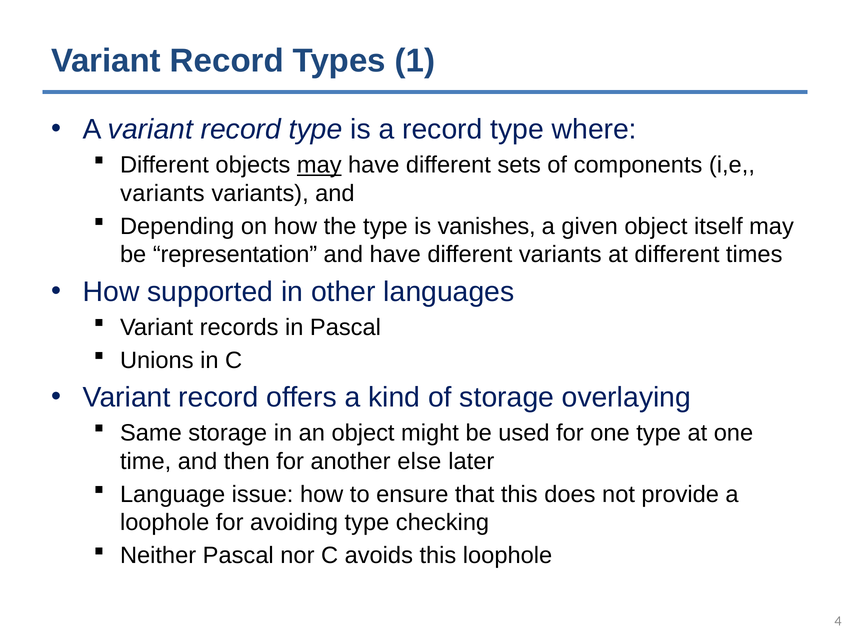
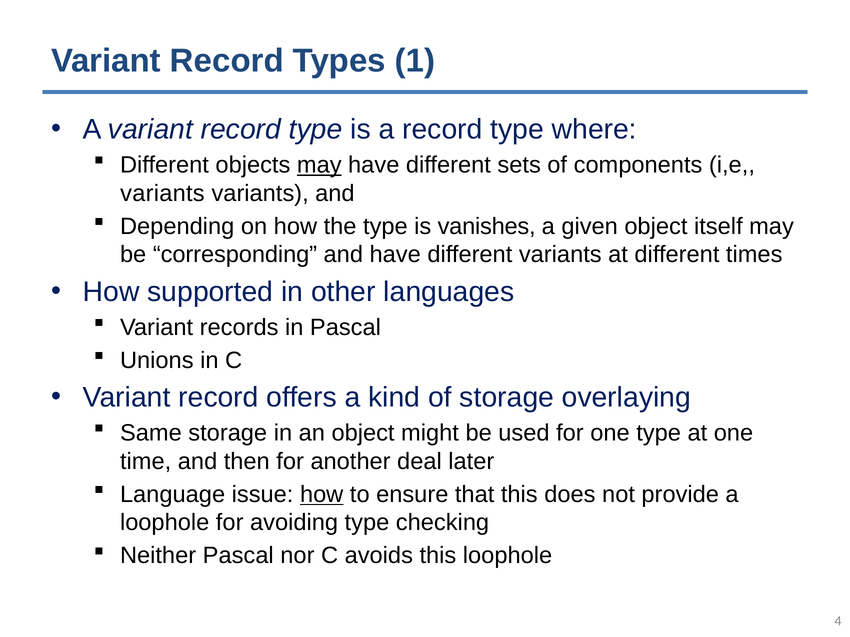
representation: representation -> corresponding (235, 255)
else: else -> deal (419, 462)
how underline: none -> present (322, 495)
